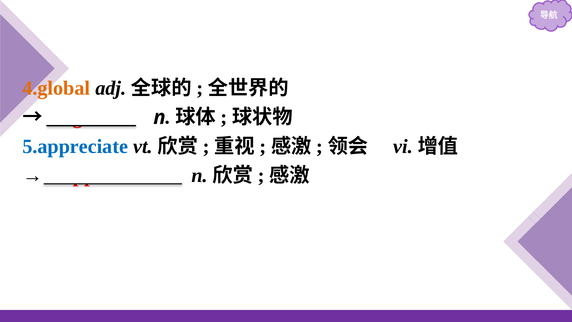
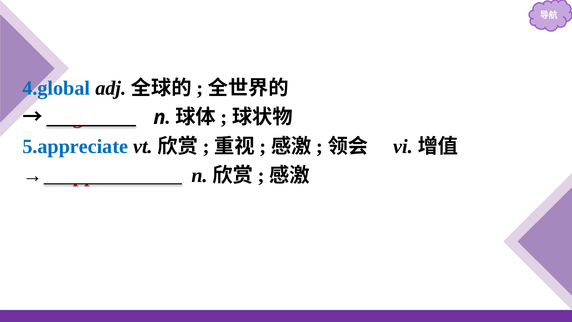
4.global colour: orange -> blue (56, 88)
